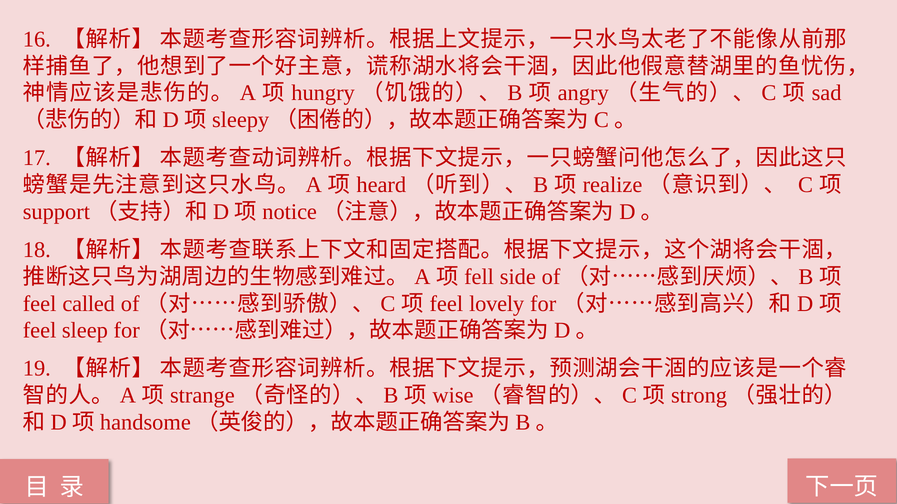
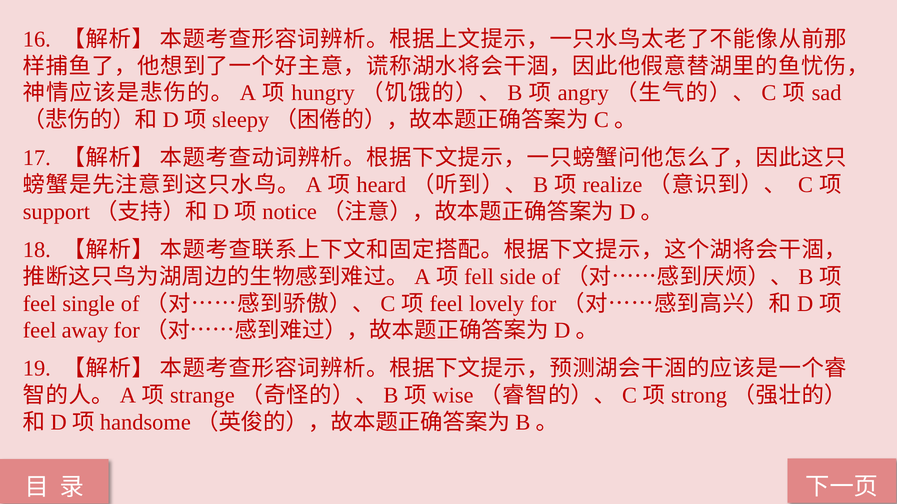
called: called -> single (89, 304)
sleep: sleep -> away (85, 331)
